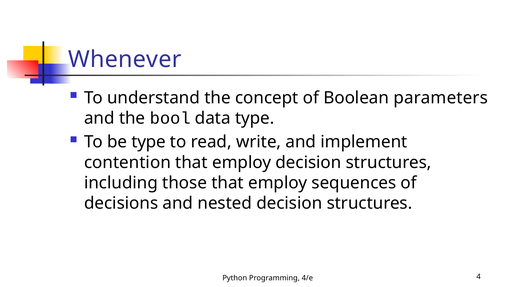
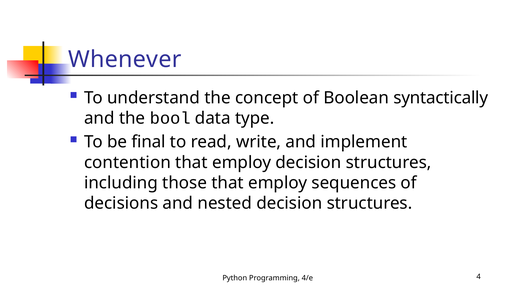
parameters: parameters -> syntactically (441, 98)
be type: type -> final (149, 142)
